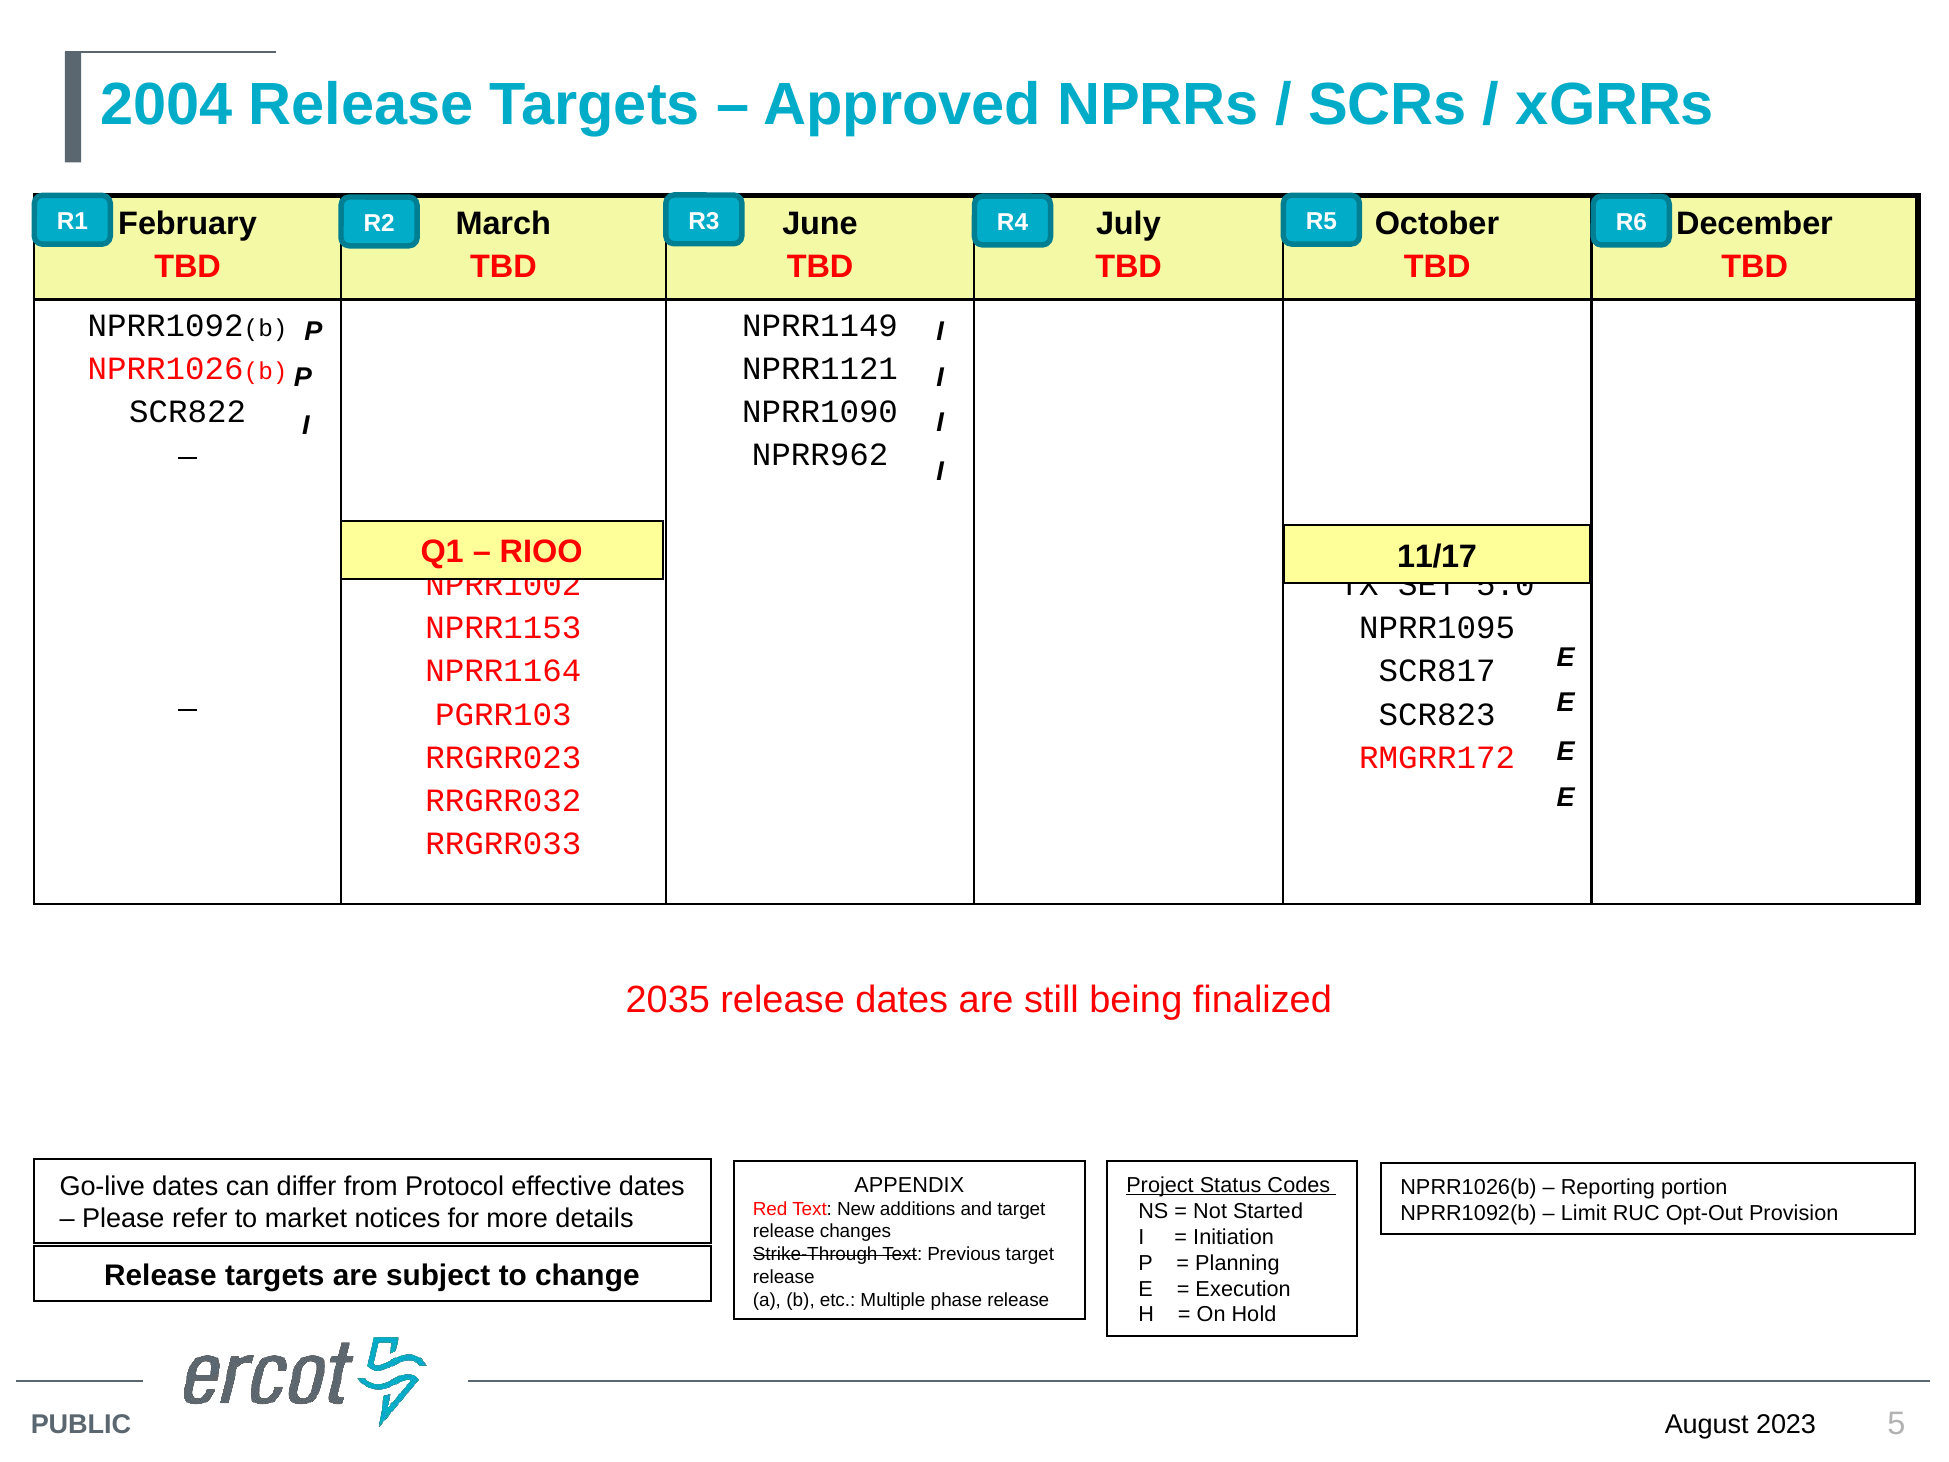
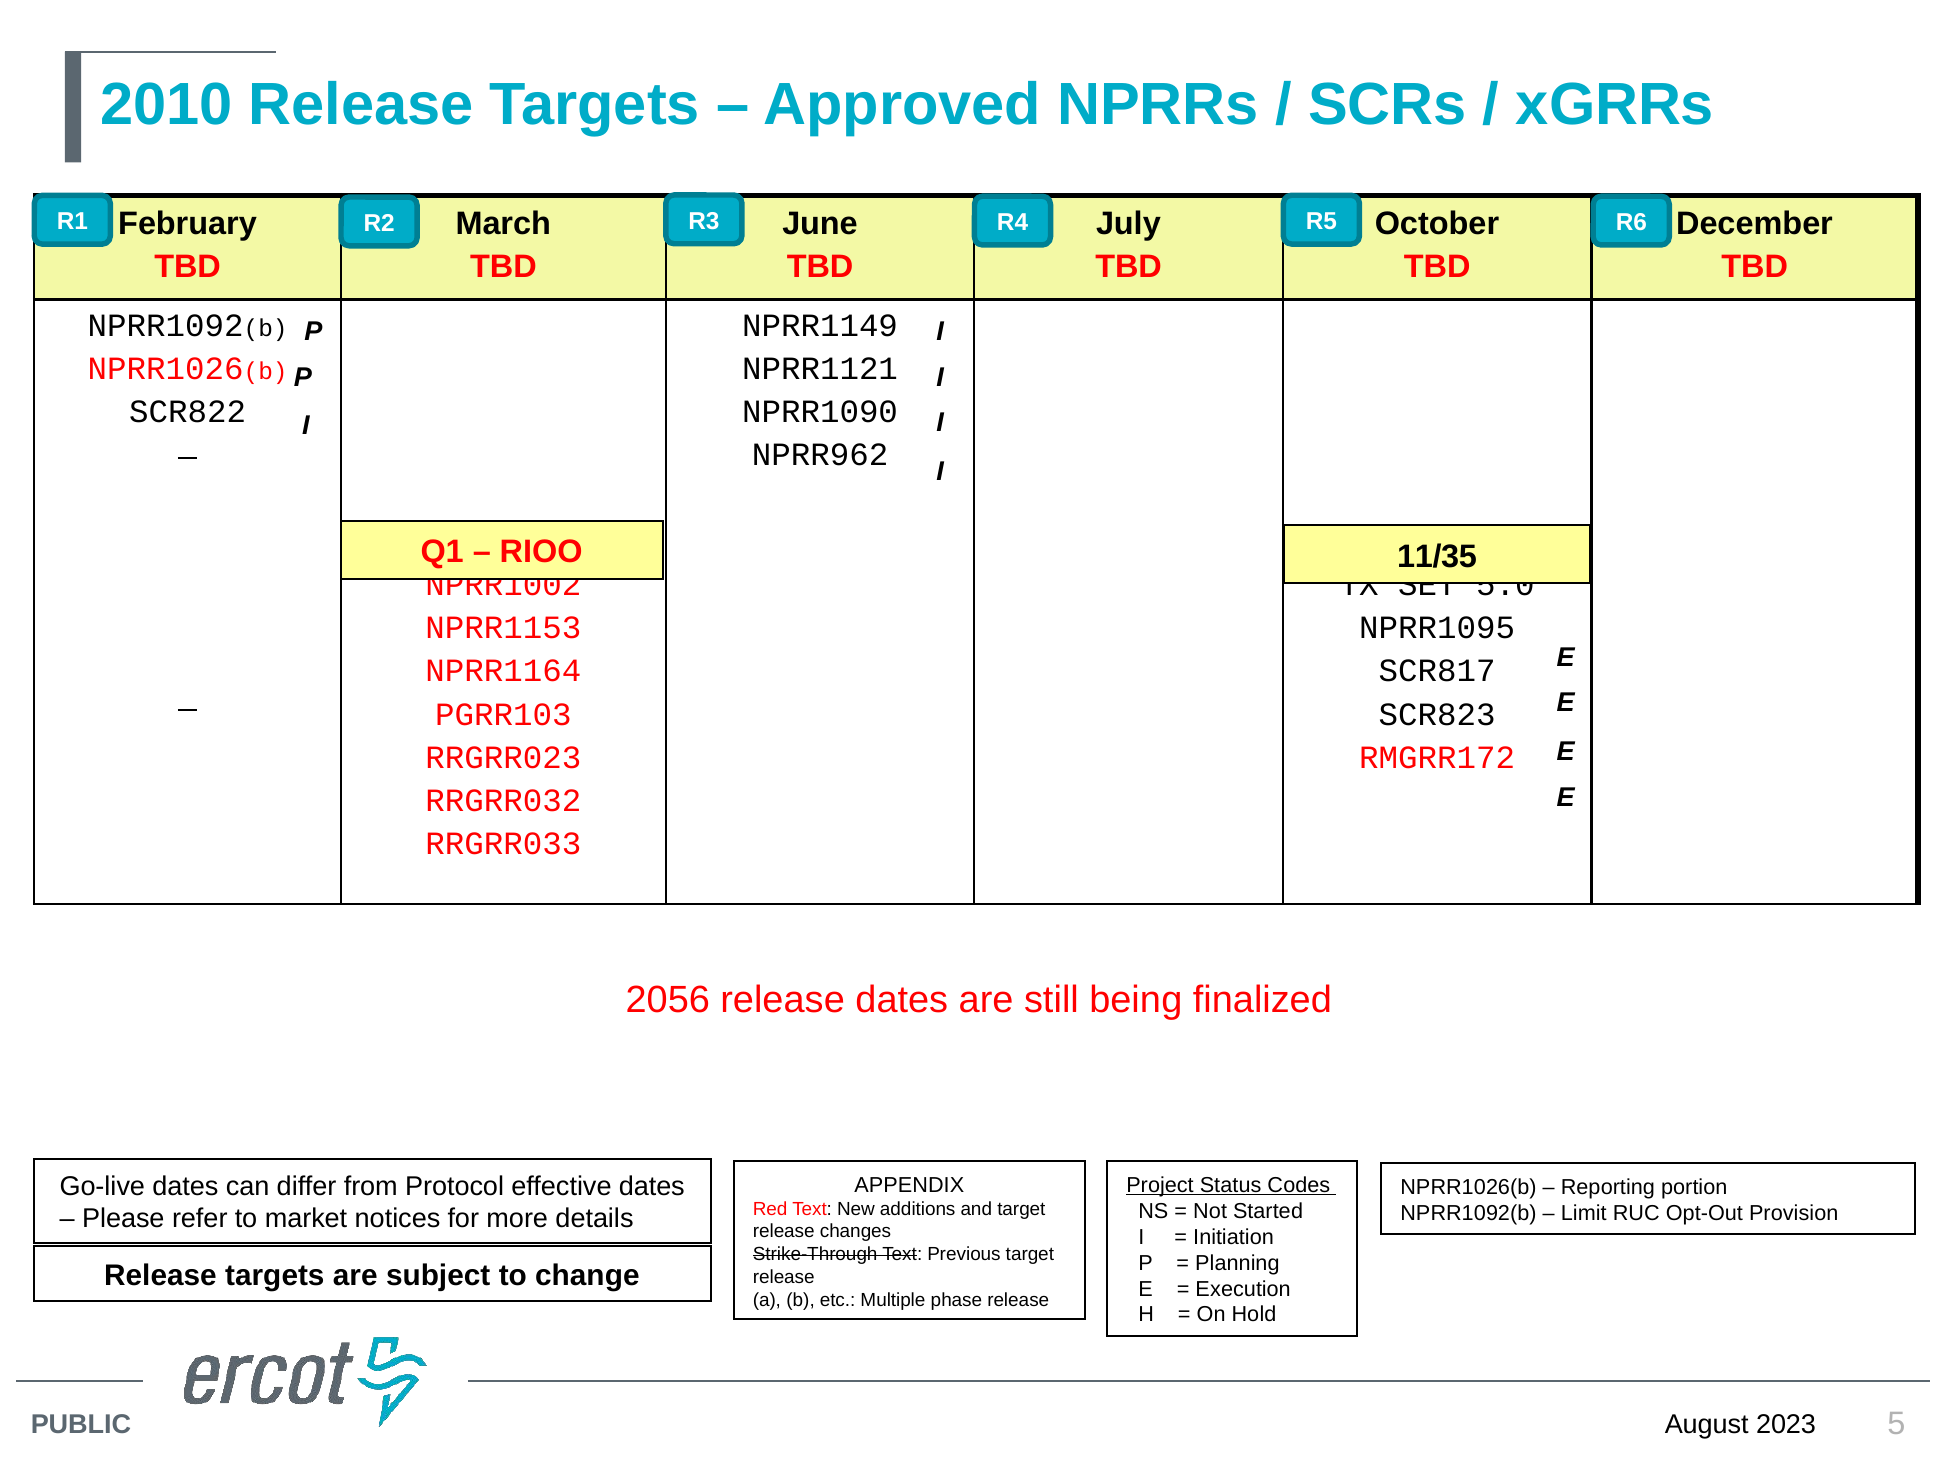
2004: 2004 -> 2010 (166, 105)
11/17: 11/17 -> 11/35 (1437, 556)
2035: 2035 -> 2056 (668, 1000)
